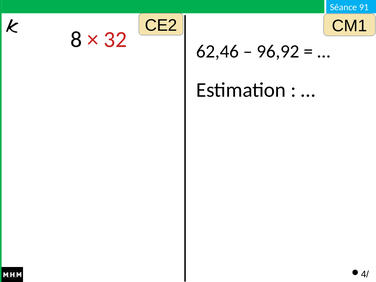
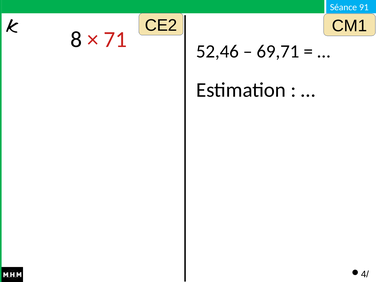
32: 32 -> 71 (115, 39)
62,46: 62,46 -> 52,46 (217, 51)
96,92: 96,92 -> 69,71 (278, 51)
